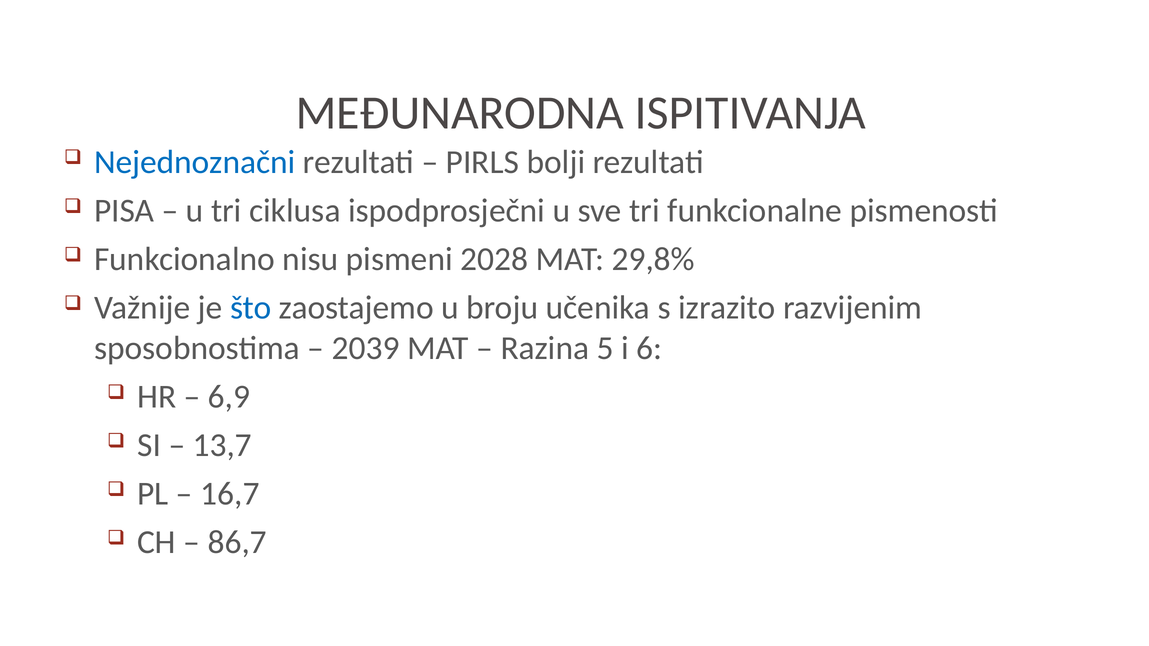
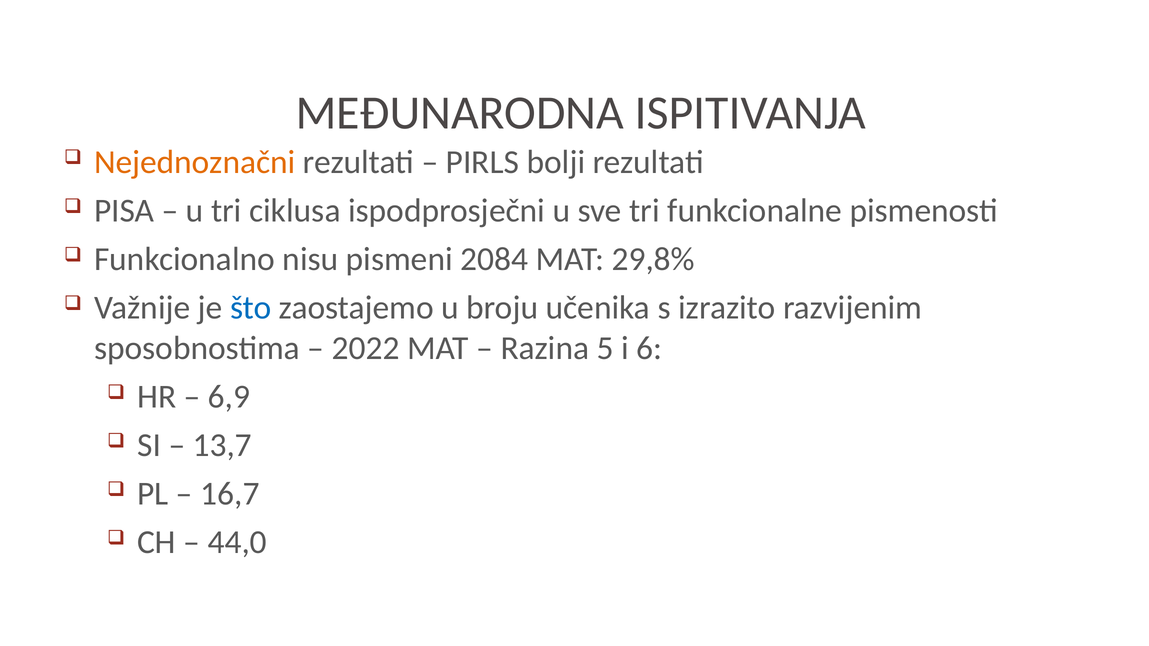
Nejednoznačni colour: blue -> orange (195, 162)
2028: 2028 -> 2084 (494, 259)
2039: 2039 -> 2022 (366, 348)
86,7: 86,7 -> 44,0 (237, 543)
